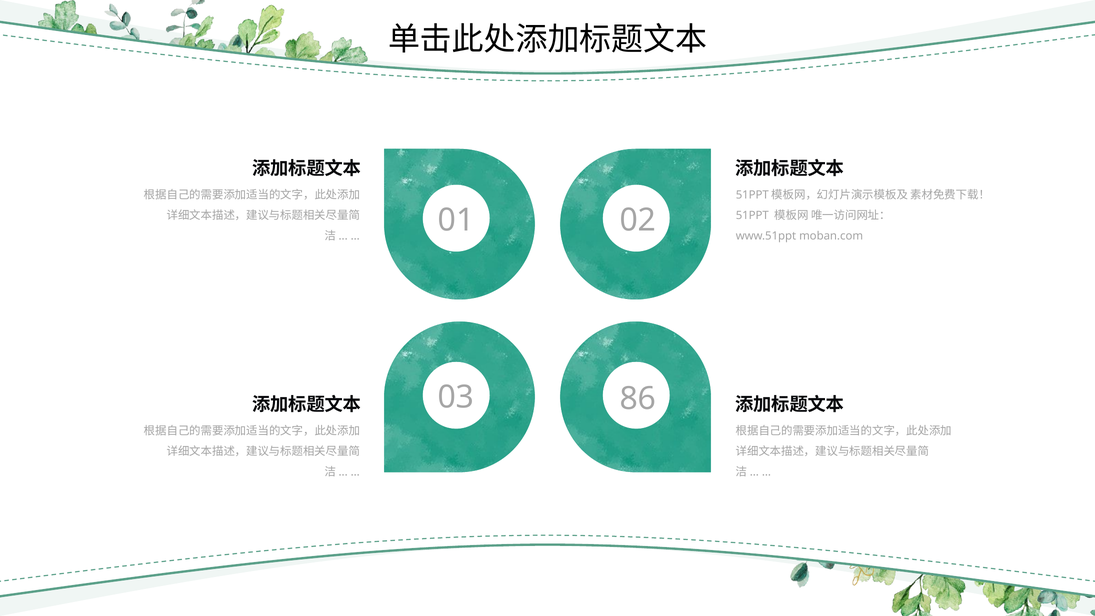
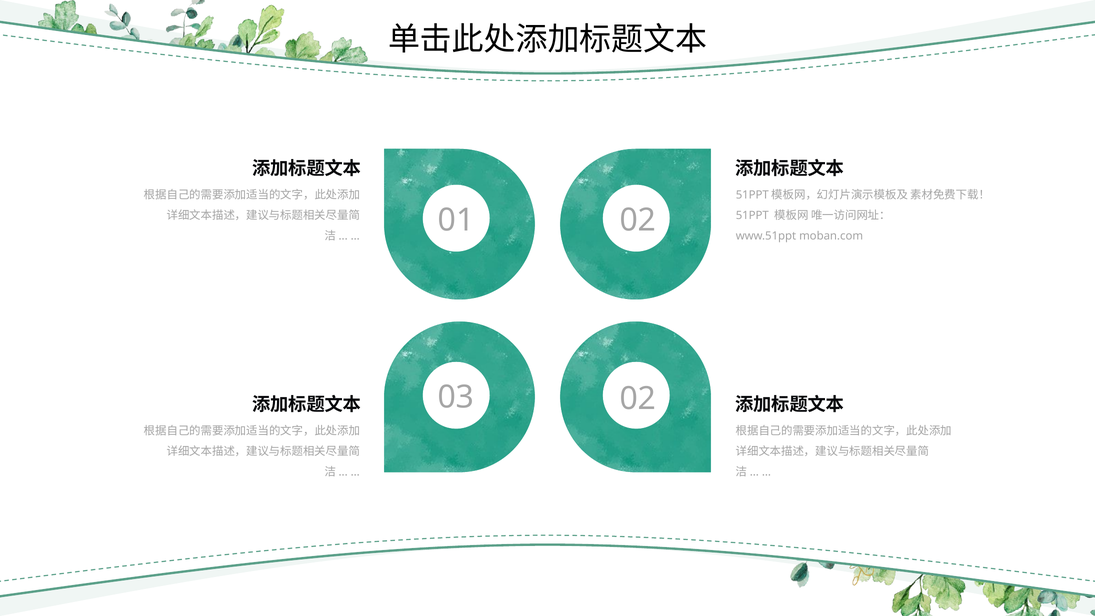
03 86: 86 -> 02 (638, 399)
